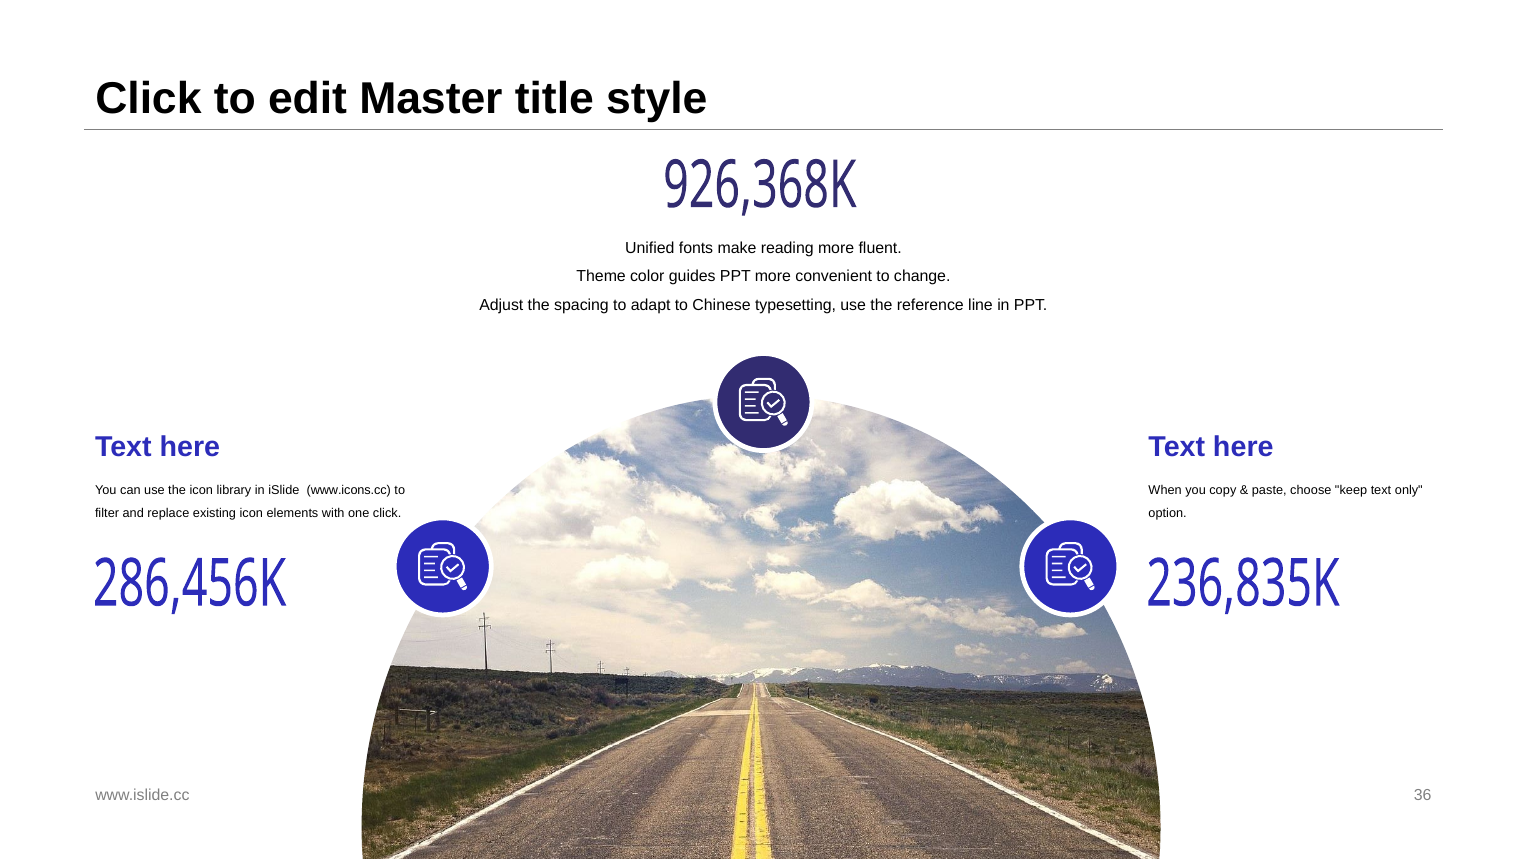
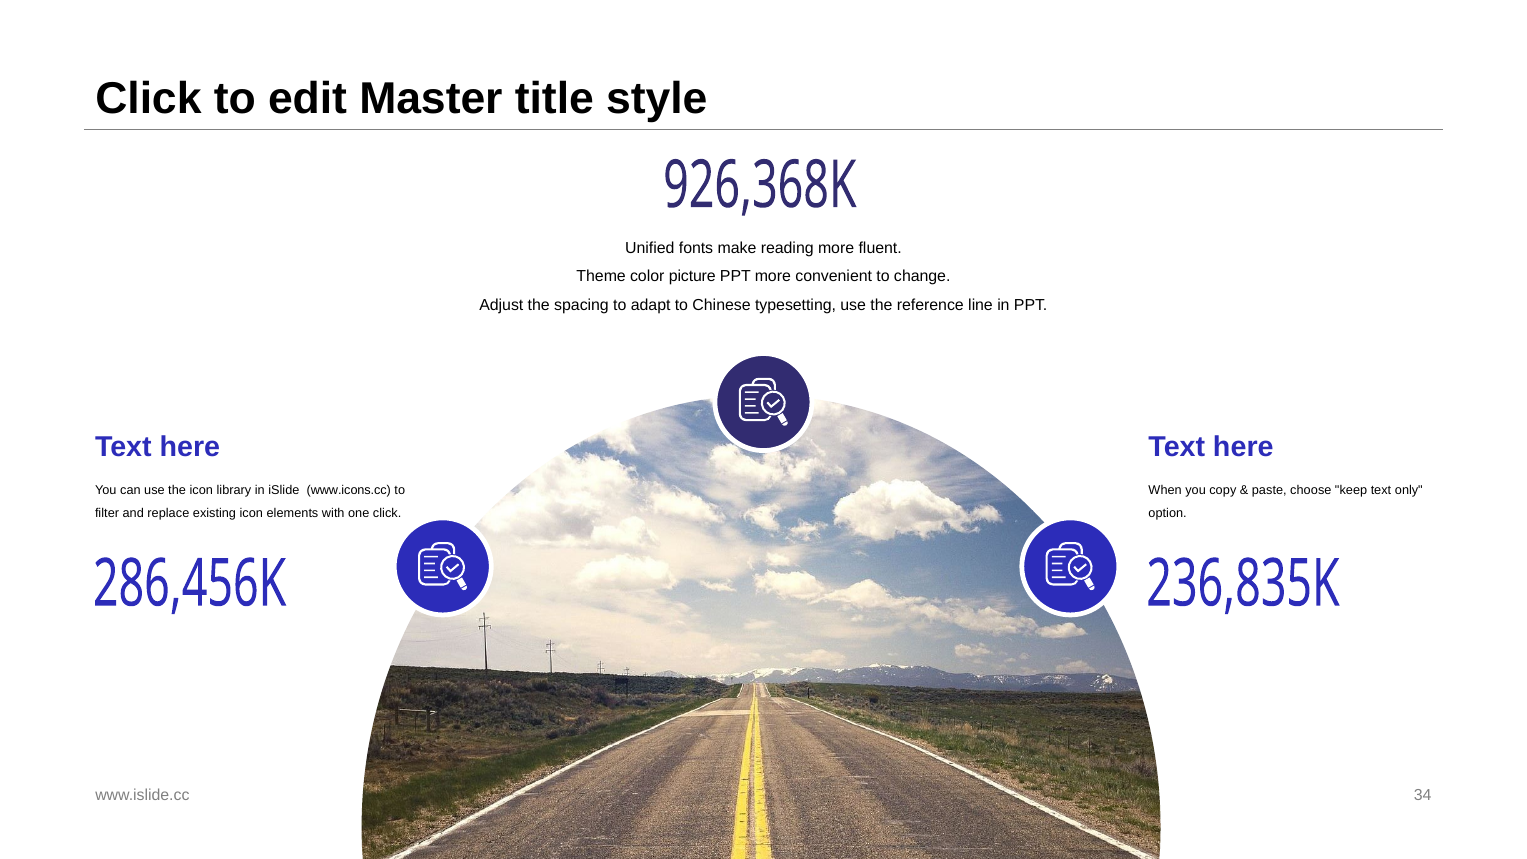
guides: guides -> picture (692, 277)
36: 36 -> 34 (1423, 796)
